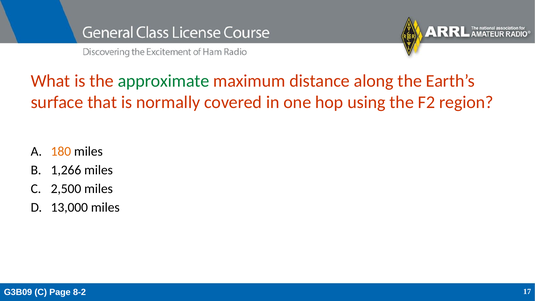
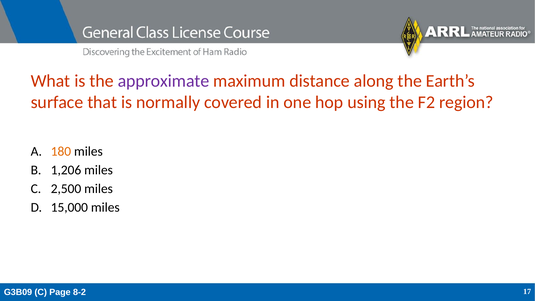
approximate colour: green -> purple (163, 81)
1,266: 1,266 -> 1,206 (66, 170)
13,000: 13,000 -> 15,000 (69, 208)
